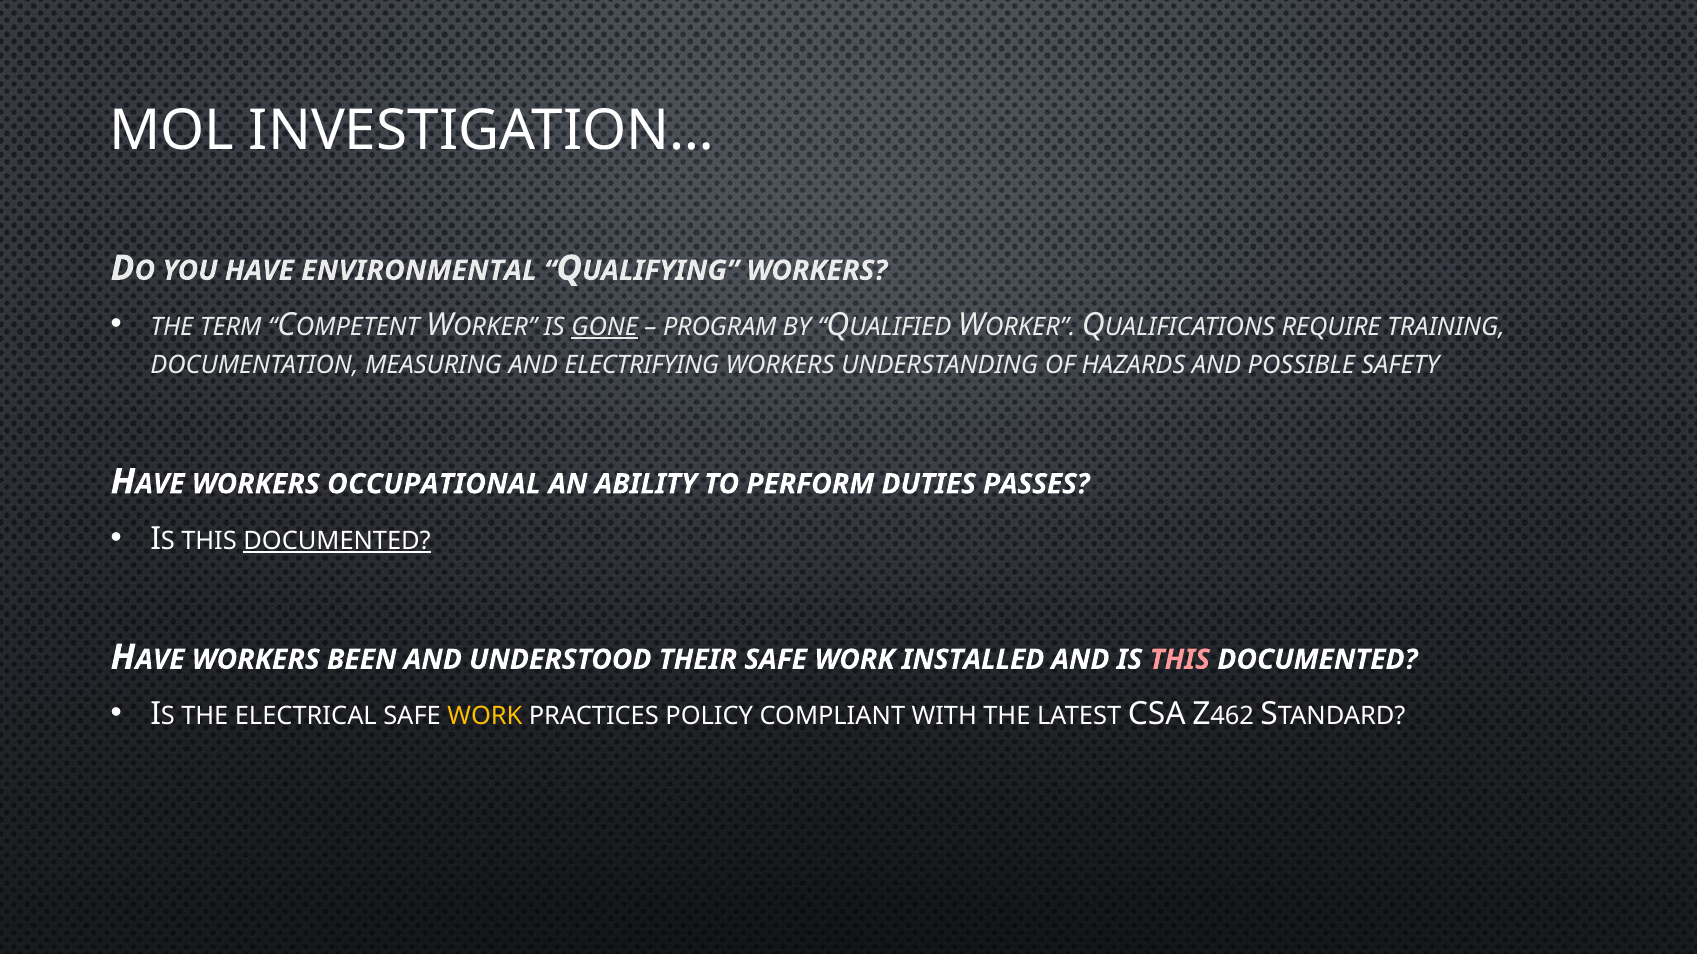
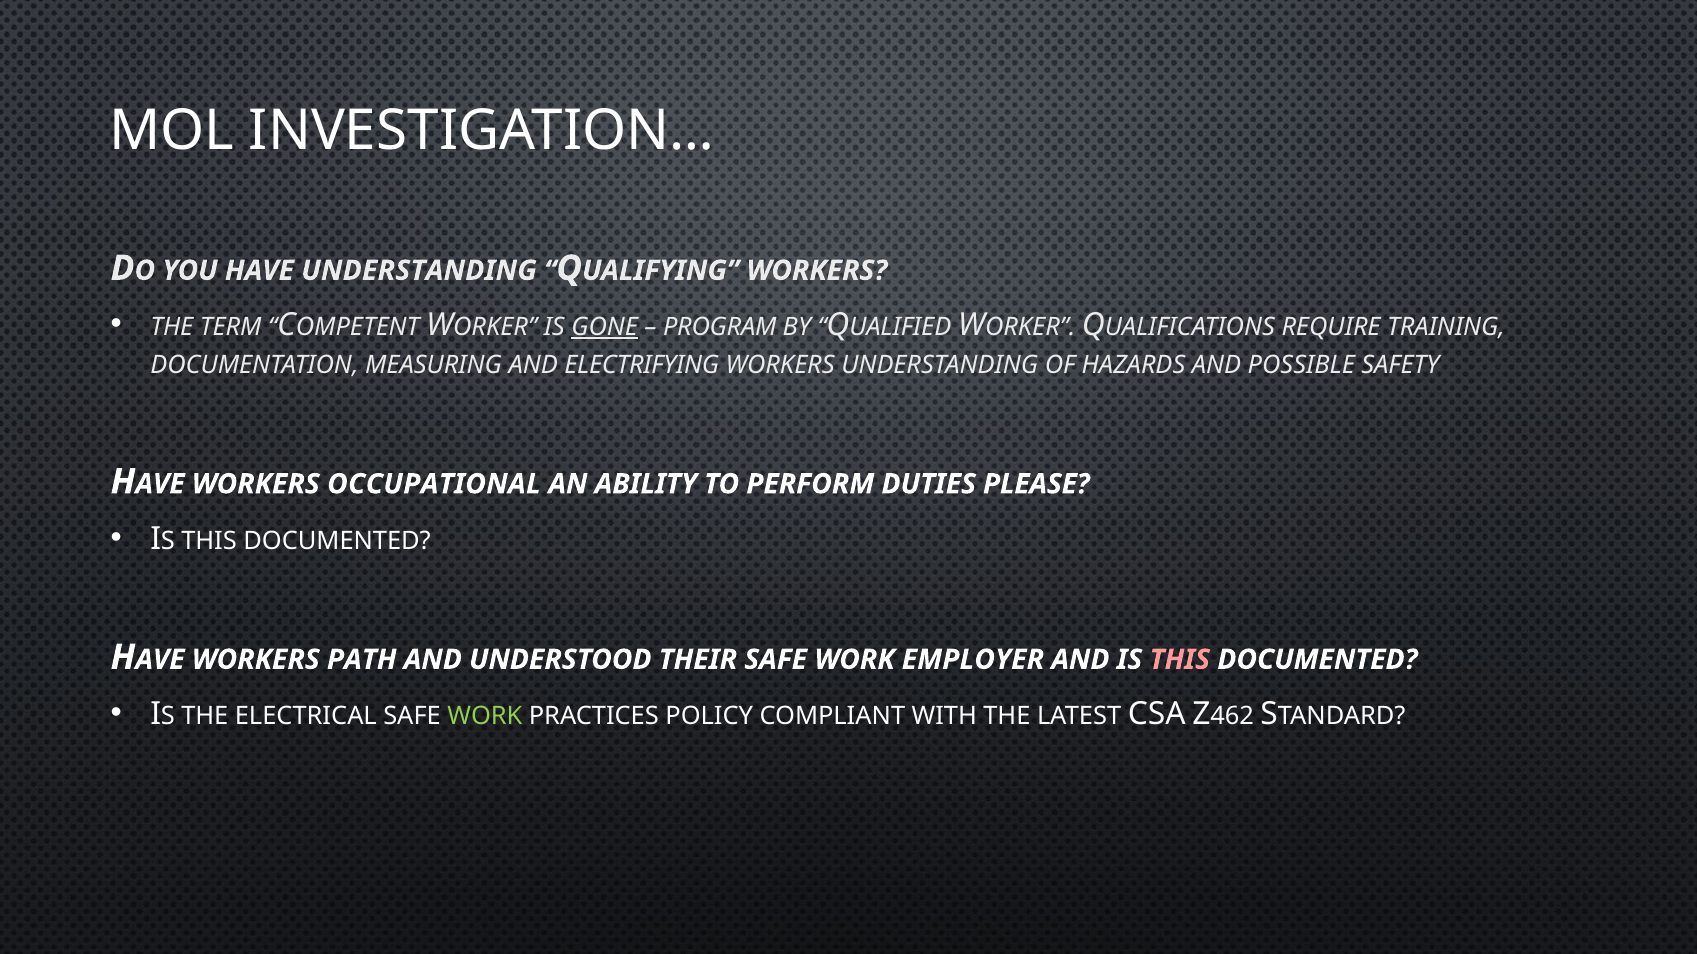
HAVE ENVIRONMENTAL: ENVIRONMENTAL -> UNDERSTANDING (419, 271)
PASSES: PASSES -> PLEASE (1036, 484)
DOCUMENTED underline: present -> none (337, 541)
BEEN: BEEN -> PATH (362, 660)
INSTALLED: INSTALLED -> EMPLOYER (973, 660)
WORK colour: yellow -> light green (485, 717)
